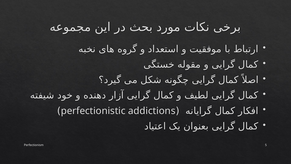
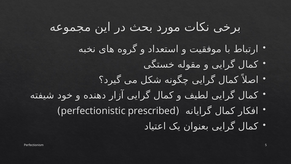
addictions: addictions -> prescribed (152, 111)
